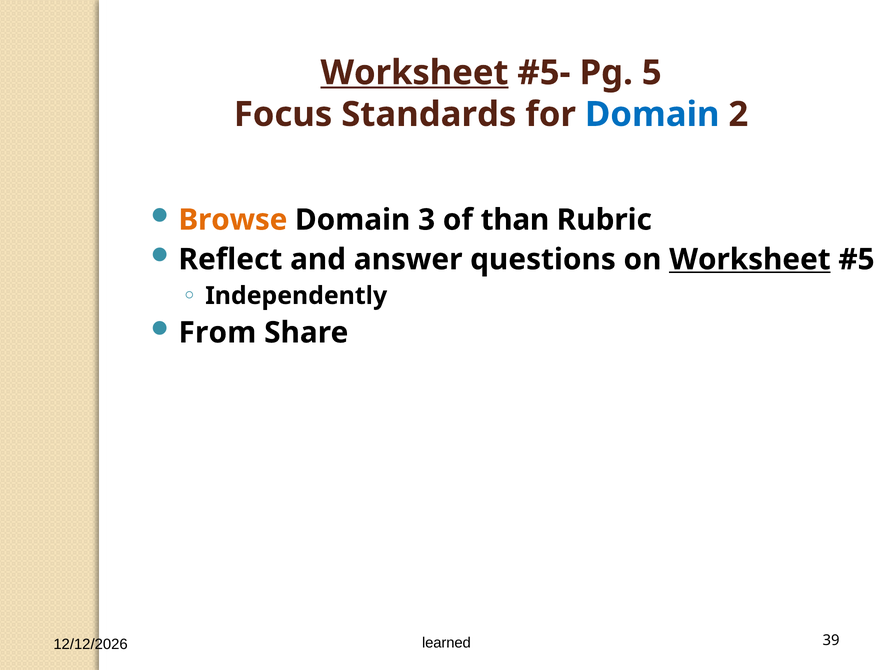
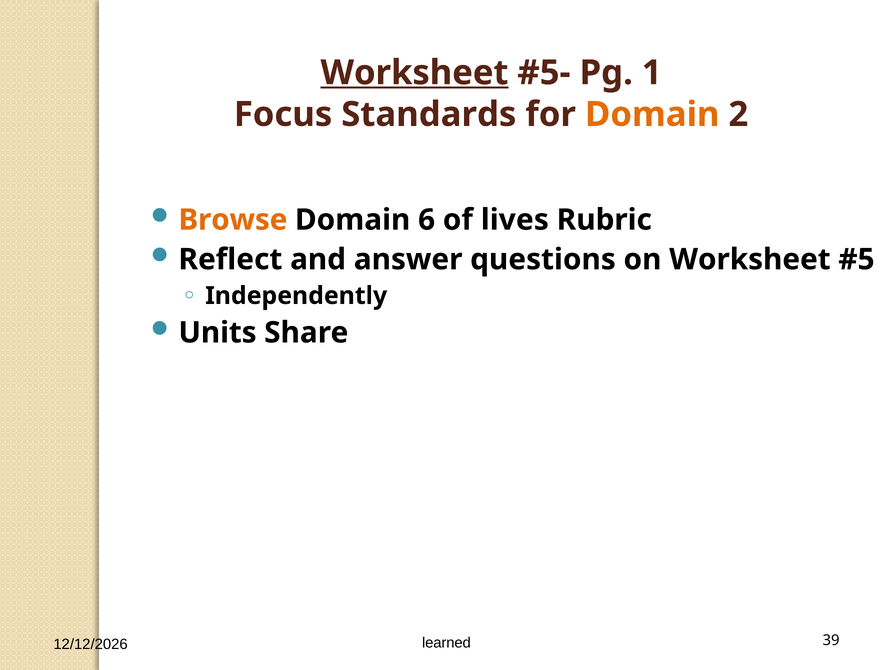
5: 5 -> 1 (652, 73)
Domain colour: blue -> orange (652, 114)
3: 3 -> 6 (427, 220)
than: than -> lives (515, 220)
Worksheet underline: present -> none (750, 259)
From: From -> Units (218, 333)
